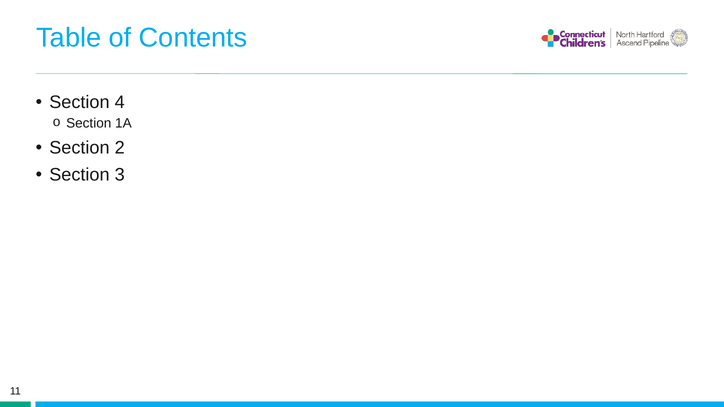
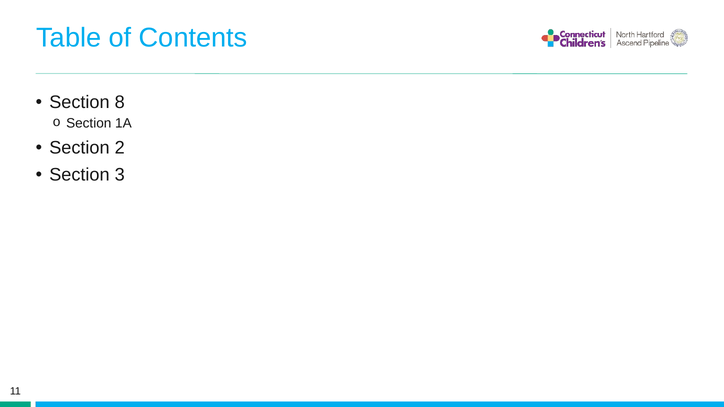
4: 4 -> 8 (120, 102)
